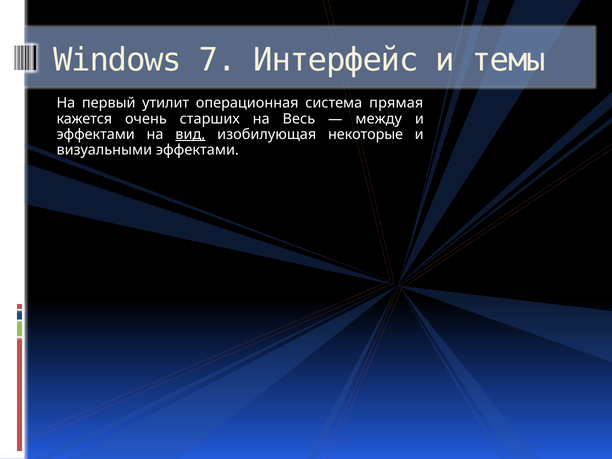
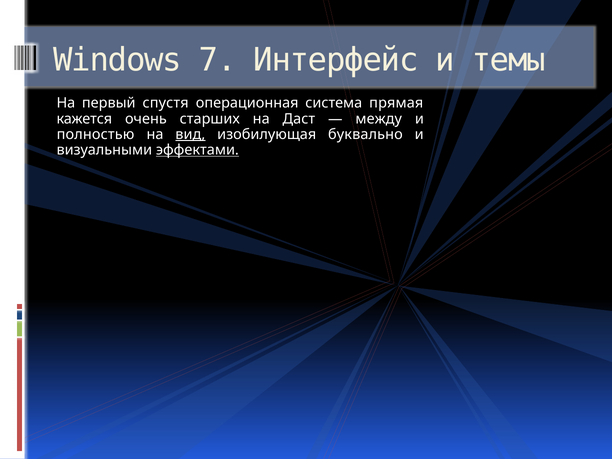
утилит: утилит -> спустя (166, 103)
Весь: Весь -> Даст (299, 119)
эффектами: эффектами -> полностью (96, 134)
некоторые: некоторые -> буквально (365, 134)
эффектами underline: none -> present (197, 150)
